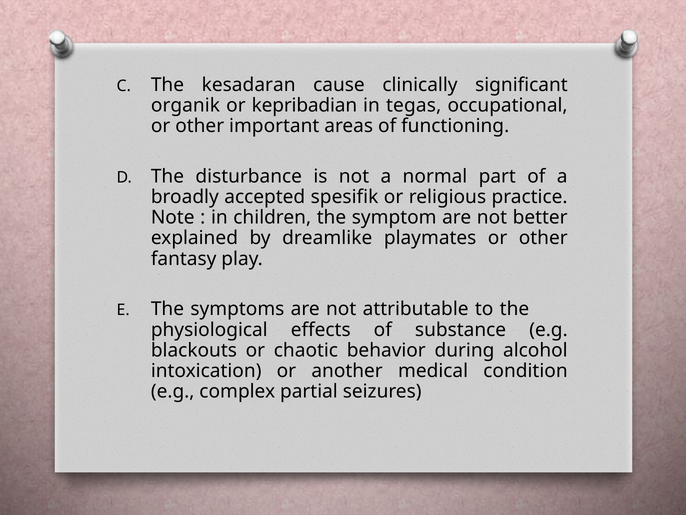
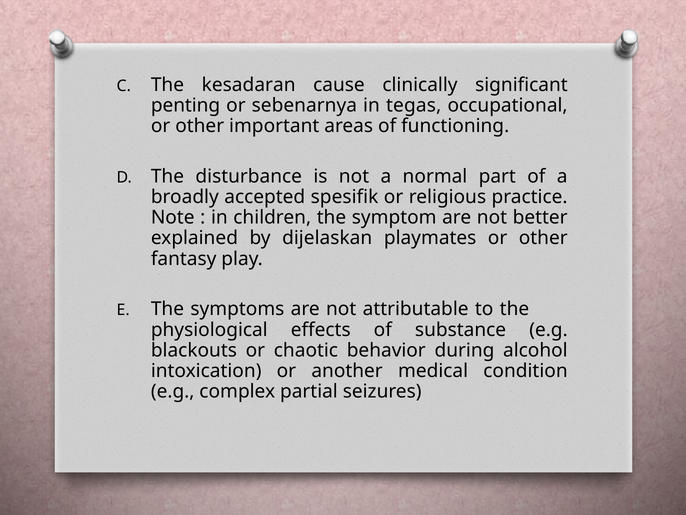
organik: organik -> penting (186, 105)
kepribadian: kepribadian -> sebenarnya (304, 105)
dreamlike: dreamlike -> dijelaskan (327, 238)
